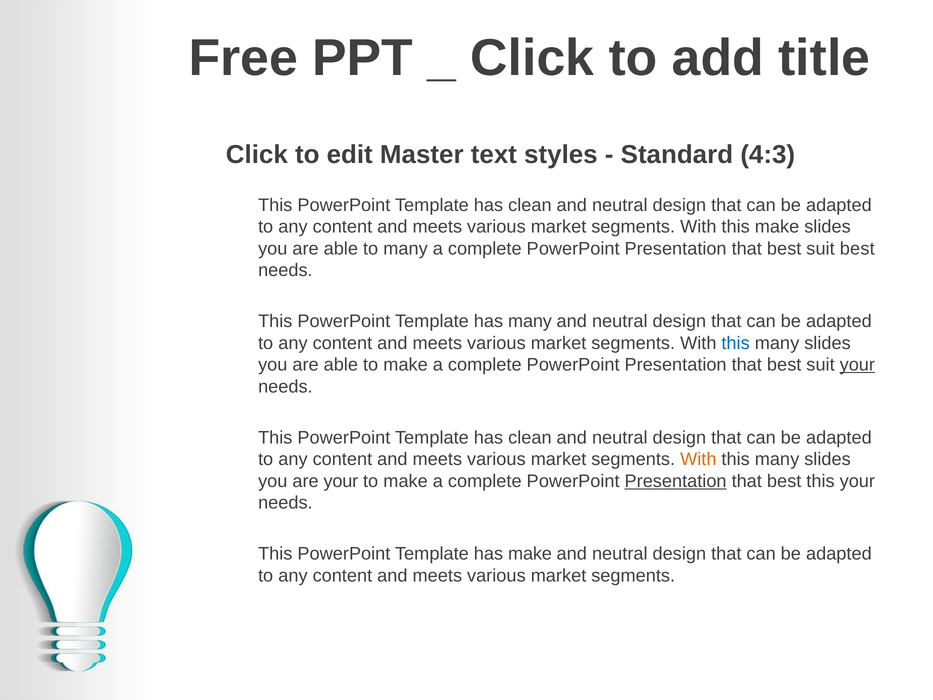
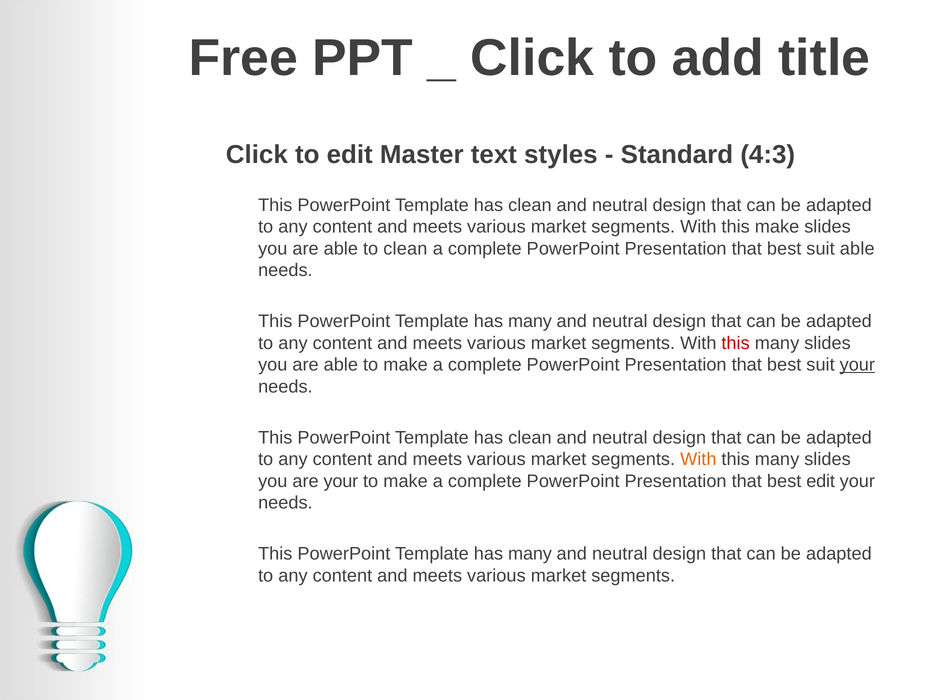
to many: many -> clean (405, 249)
suit best: best -> able (857, 249)
this colour: blue -> red (736, 343)
Presentation underline: present -> none (676, 481)
best this: this -> edit (821, 481)
make: make -> many (530, 554)
